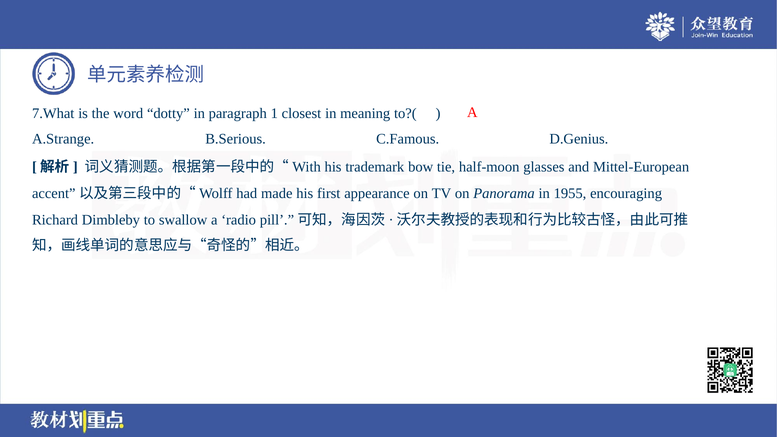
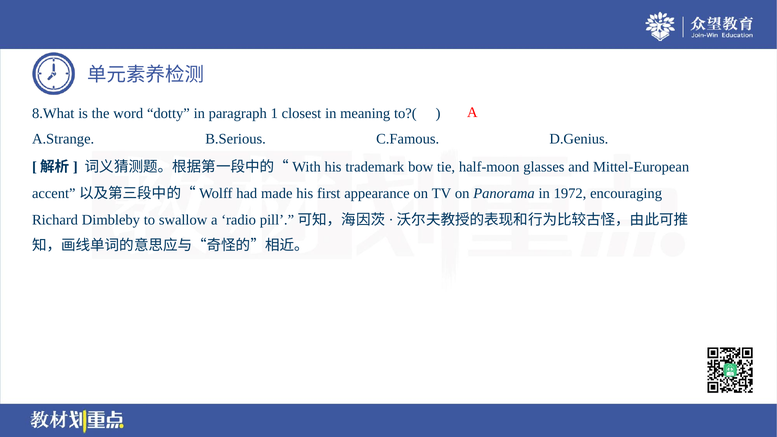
7.What: 7.What -> 8.What (53, 114)
1955: 1955 -> 1972 (570, 193)
